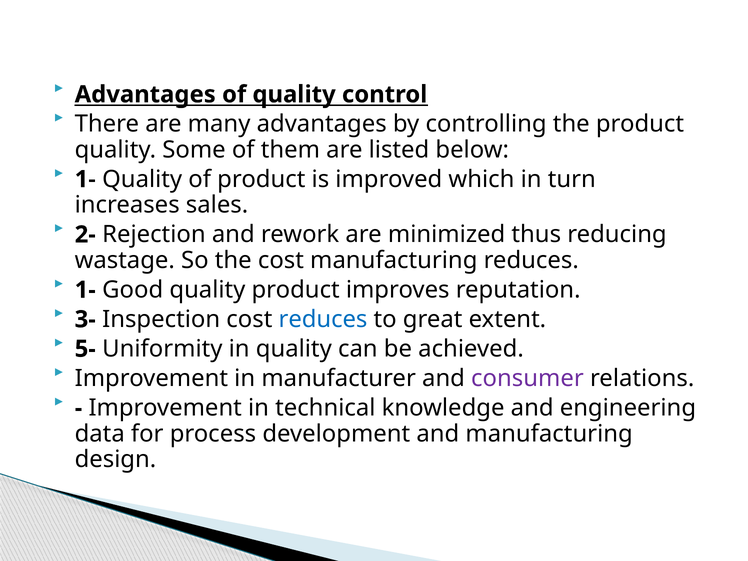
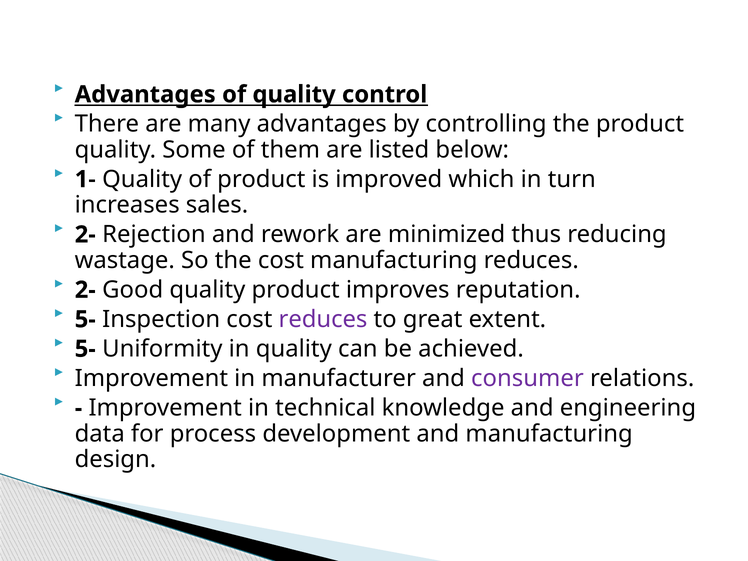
1-: 1- -> 2- (85, 290)
3-: 3- -> 5- (85, 319)
reduces colour: blue -> purple (323, 319)
